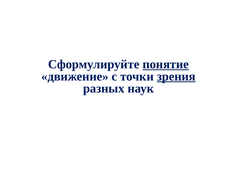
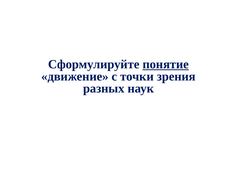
зрения underline: present -> none (176, 76)
